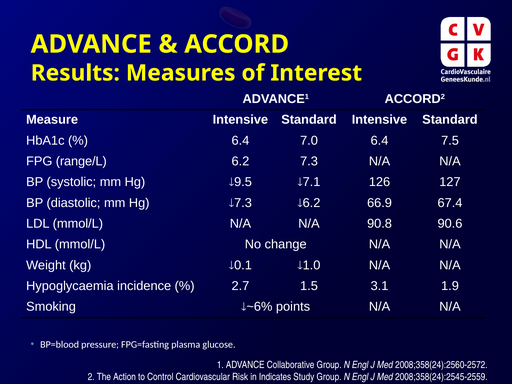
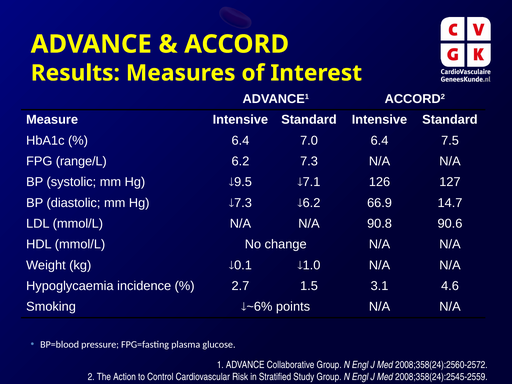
67.4: 67.4 -> 14.7 (450, 203)
1.9: 1.9 -> 4.6 (450, 286)
Indicates: Indicates -> Stratified (275, 377)
